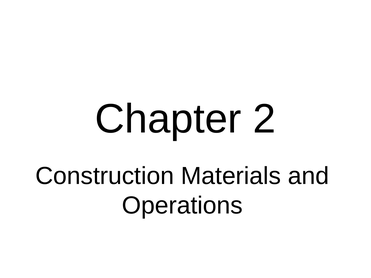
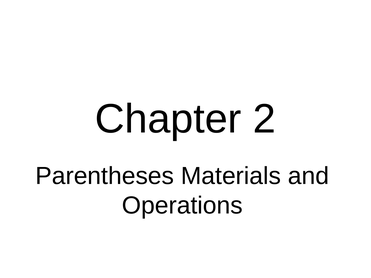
Construction: Construction -> Parentheses (105, 176)
